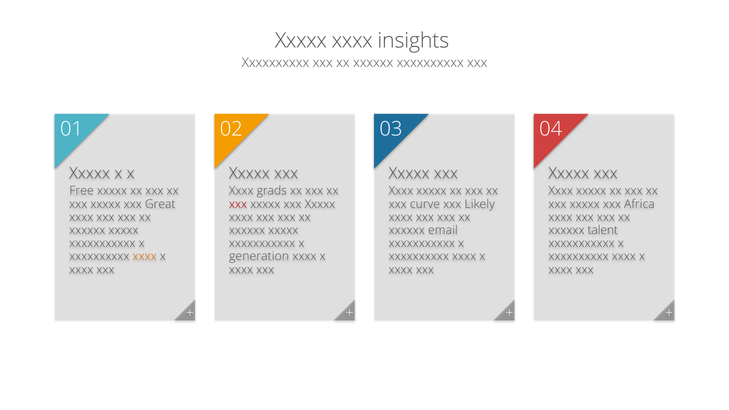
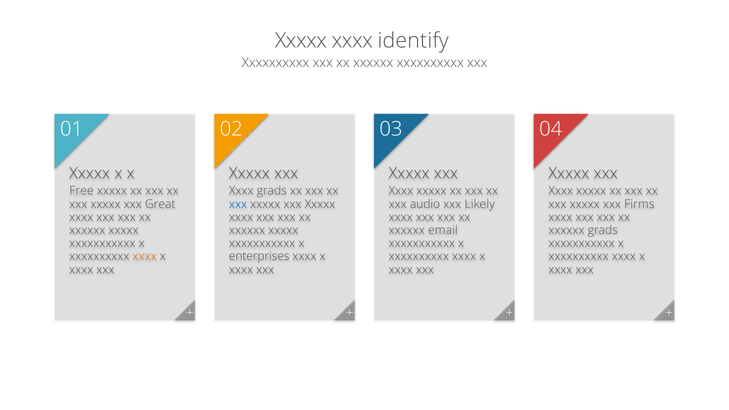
insights: insights -> identify (413, 41)
xxx colour: red -> blue (238, 204)
curve: curve -> audio (425, 204)
Africa: Africa -> Firms (639, 204)
xxxxxx talent: talent -> grads (603, 230)
generation: generation -> enterprises (259, 256)
